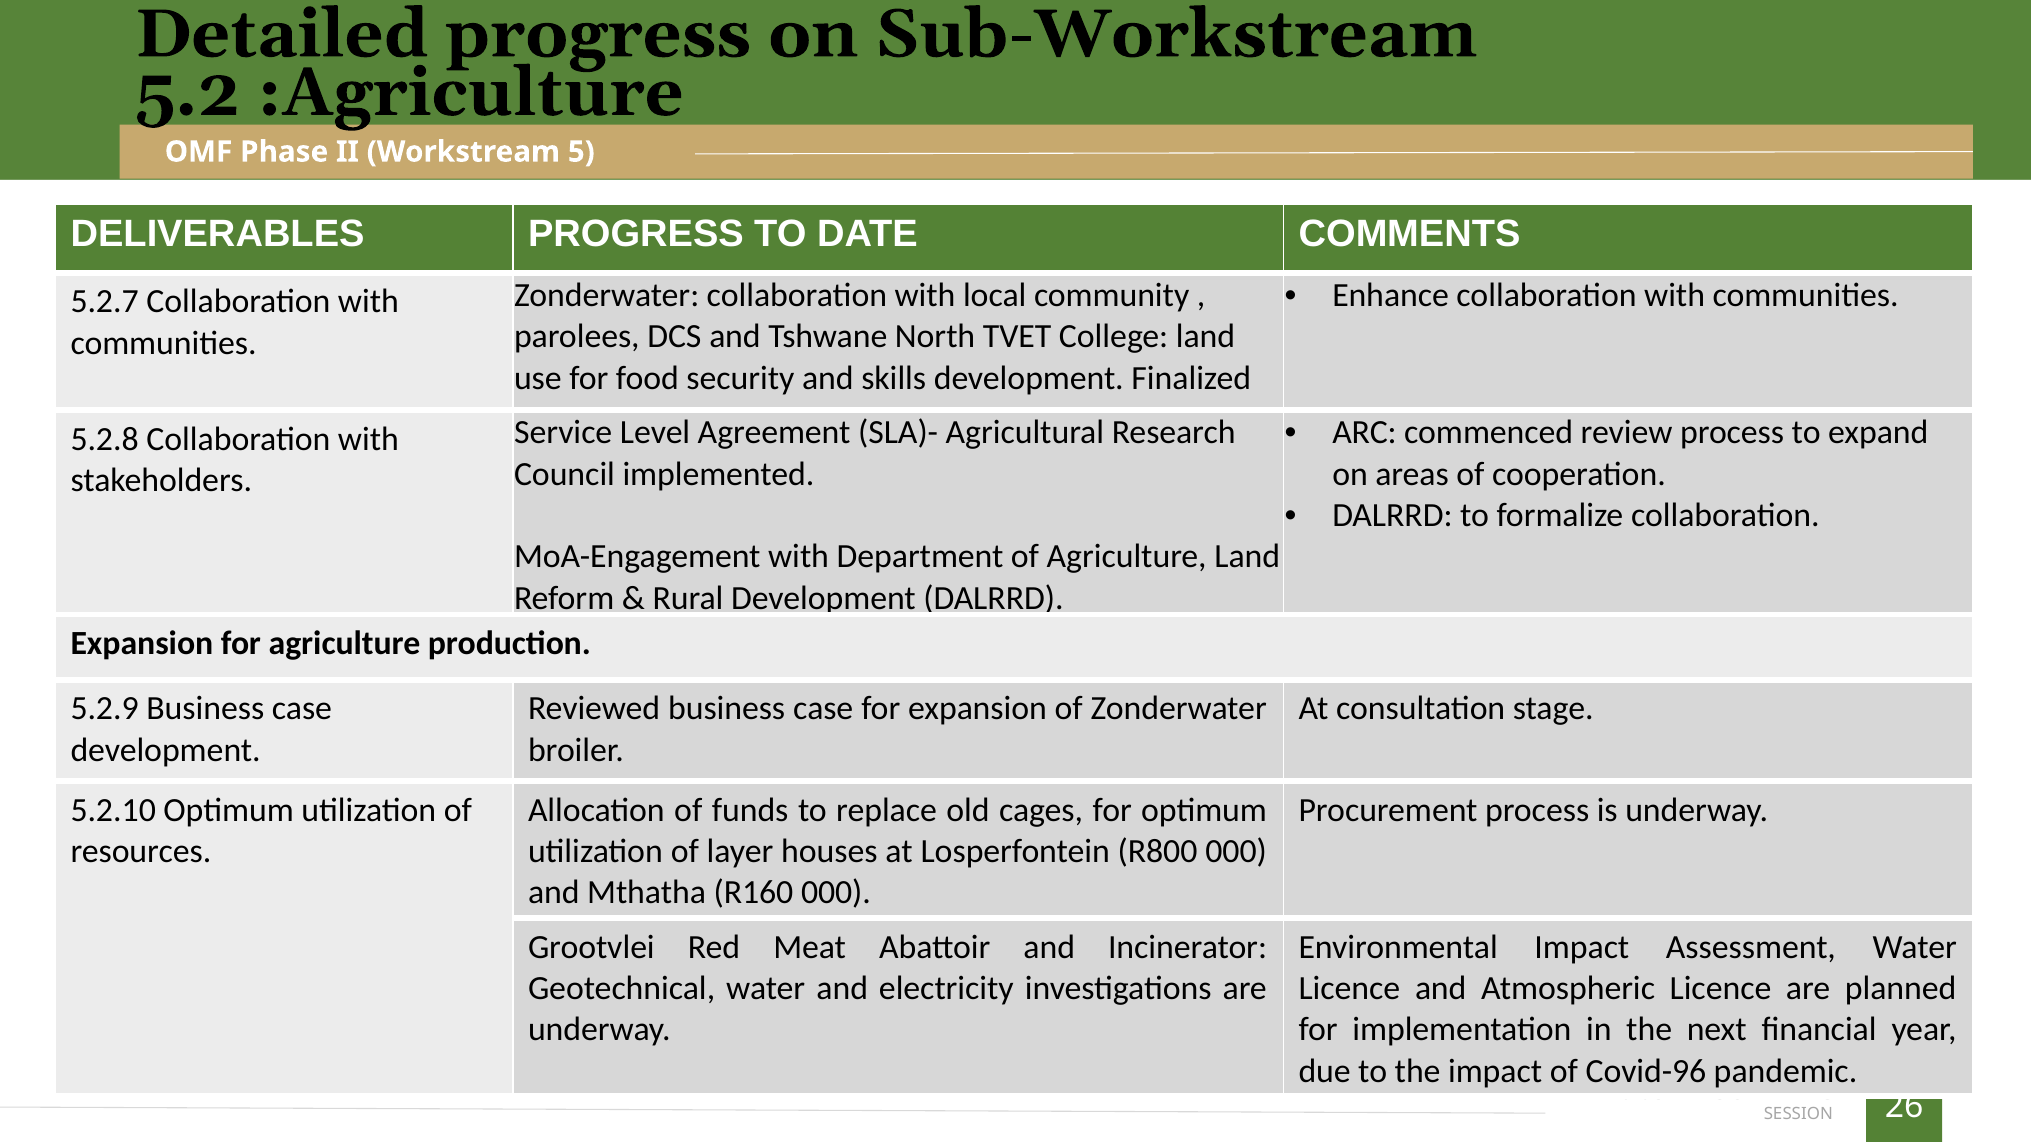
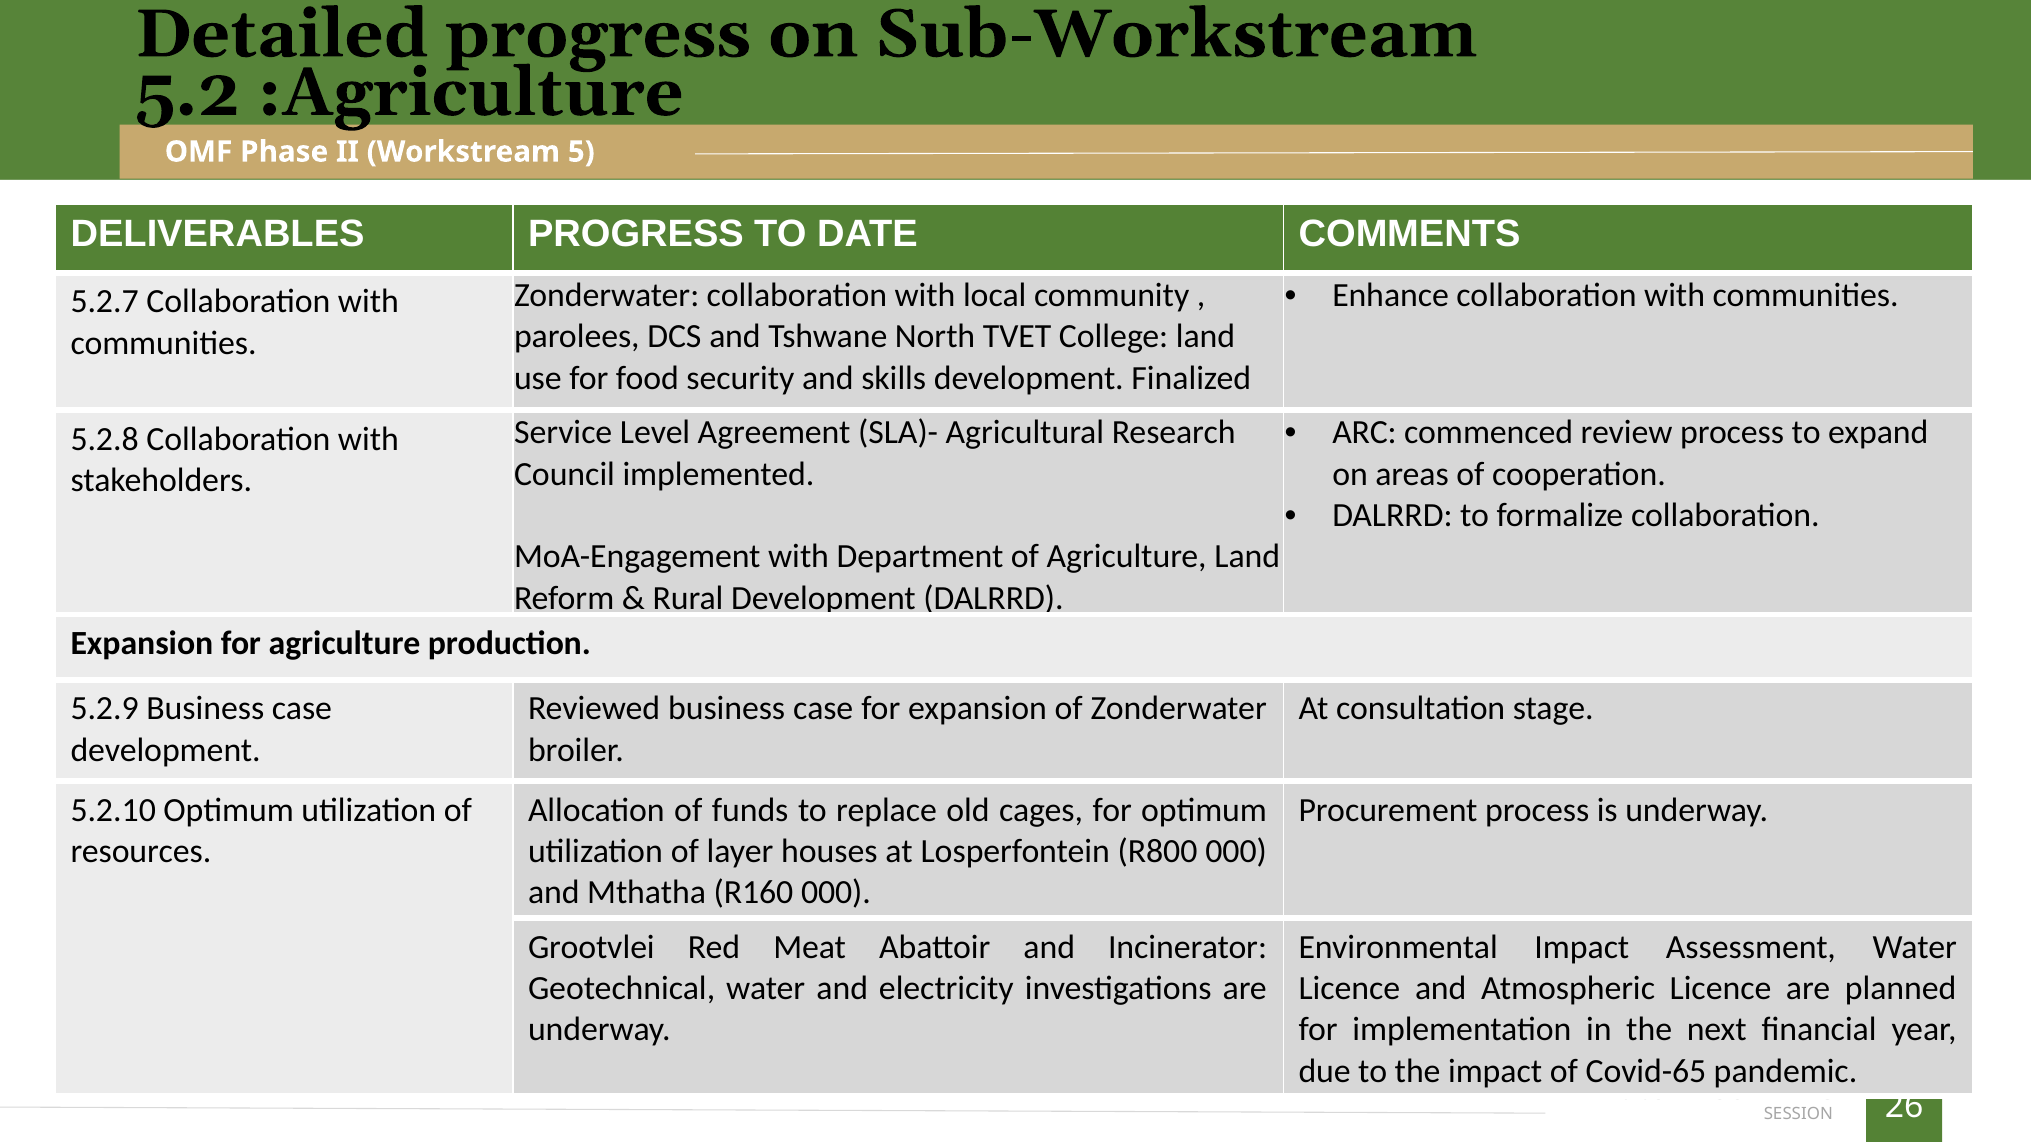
Covid-96: Covid-96 -> Covid-65 (1646, 1071)
